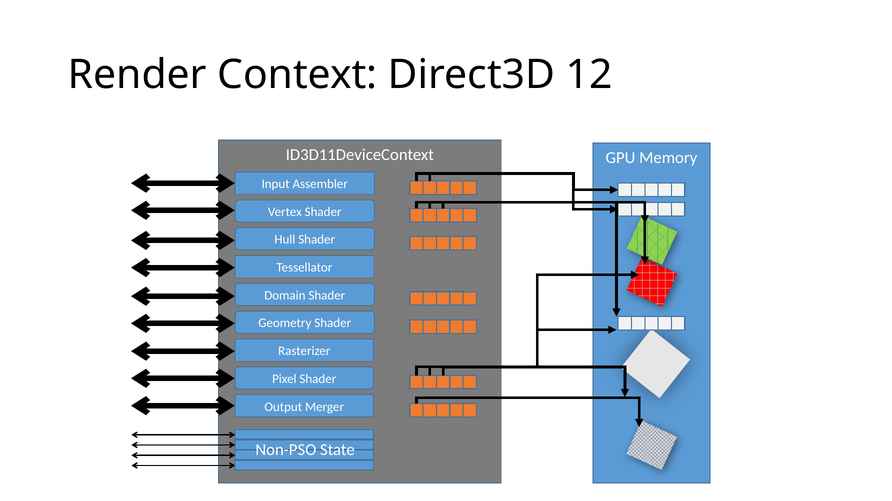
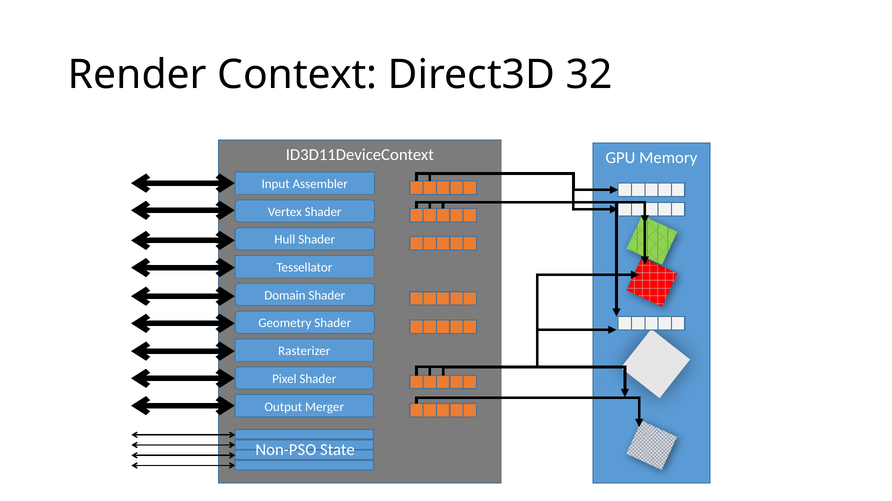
12: 12 -> 32 (589, 75)
